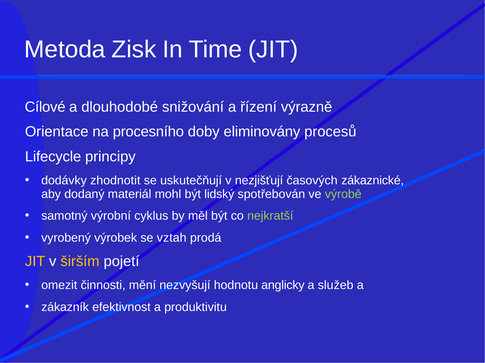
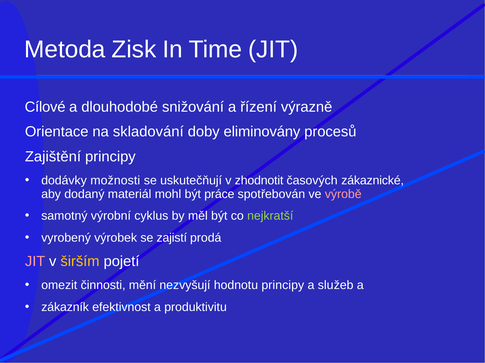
procesního: procesního -> skladování (148, 132)
Lifecycle: Lifecycle -> Zajištění (53, 157)
zhodnotit: zhodnotit -> možnosti (115, 181)
nezjišťují: nezjišťují -> zhodnotit (259, 181)
lidský: lidský -> práce (219, 194)
výrobě colour: light green -> pink (343, 194)
vztah: vztah -> zajistí (172, 238)
JIT colour: yellow -> pink (35, 262)
hodnotu anglicky: anglicky -> principy (283, 286)
